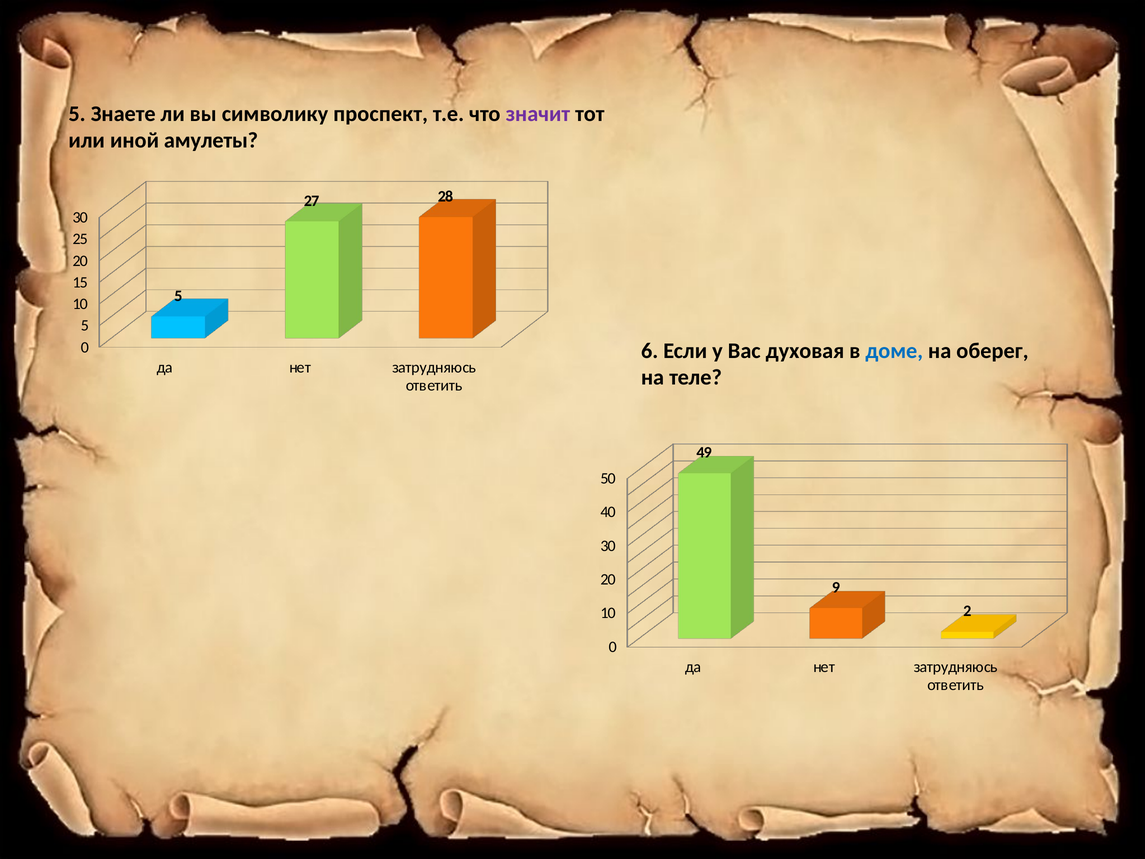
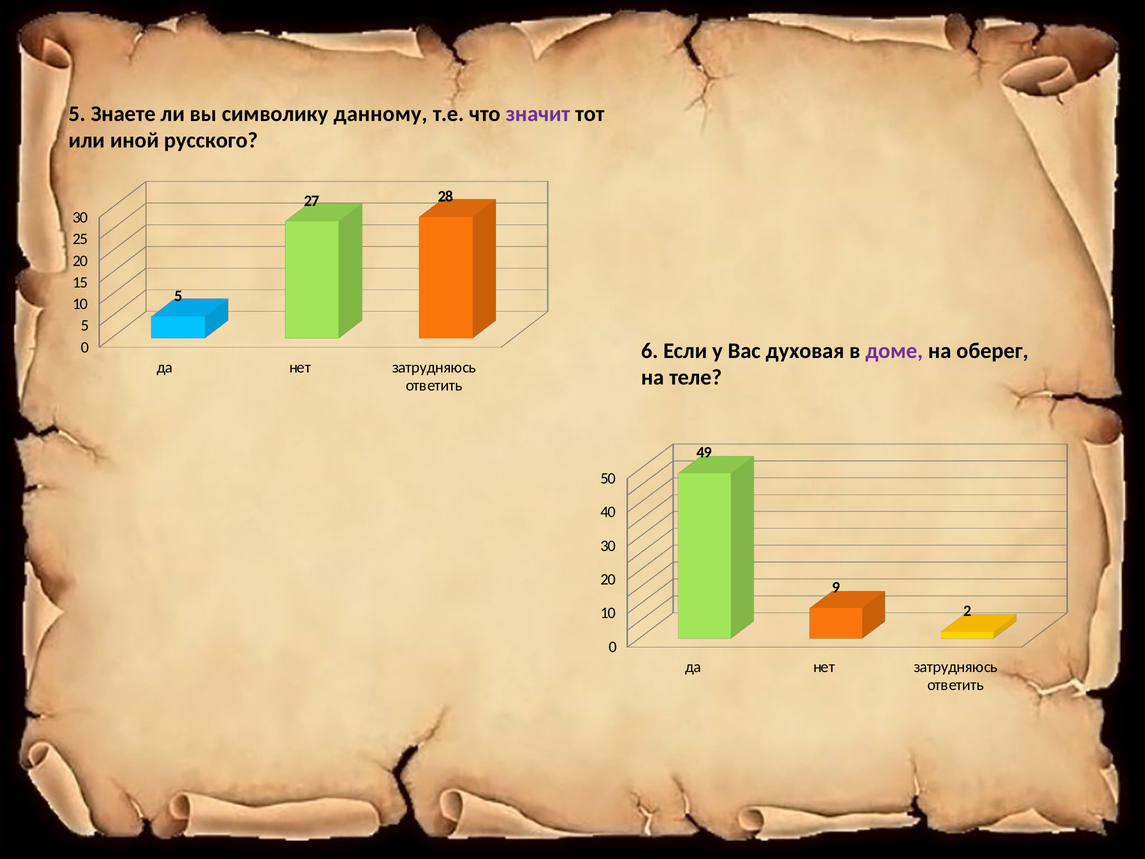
проспект: проспект -> данному (381, 114)
амулеты: амулеты -> русского (211, 140)
доме colour: blue -> purple (894, 351)
